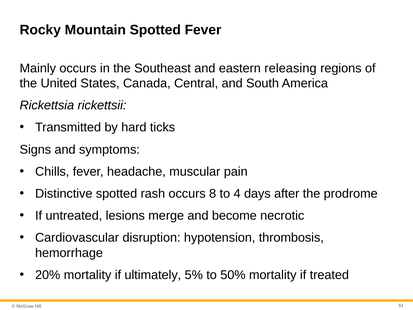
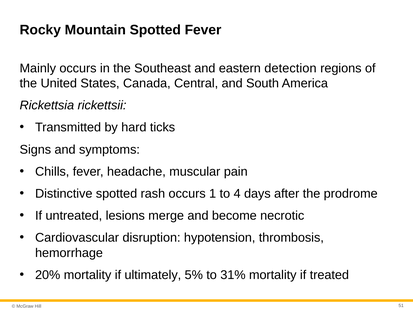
releasing: releasing -> detection (290, 68)
8: 8 -> 1 (213, 193)
50%: 50% -> 31% (233, 275)
